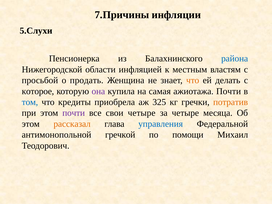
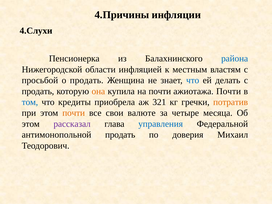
7.Причины: 7.Причины -> 4.Причины (122, 15)
5.Слухи: 5.Слухи -> 4.Слухи (36, 31)
что colour: orange -> blue (193, 80)
которое: которое -> продать (38, 91)
она colour: purple -> orange (98, 91)
на самая: самая -> почти (160, 91)
325: 325 -> 321 (159, 102)
почти colour: purple -> orange (74, 113)
свои четыре: четыре -> валюте (142, 113)
рассказал colour: orange -> purple (72, 124)
антимонопольной гречкой: гречкой -> продать (120, 135)
помощи: помощи -> доверия (188, 135)
